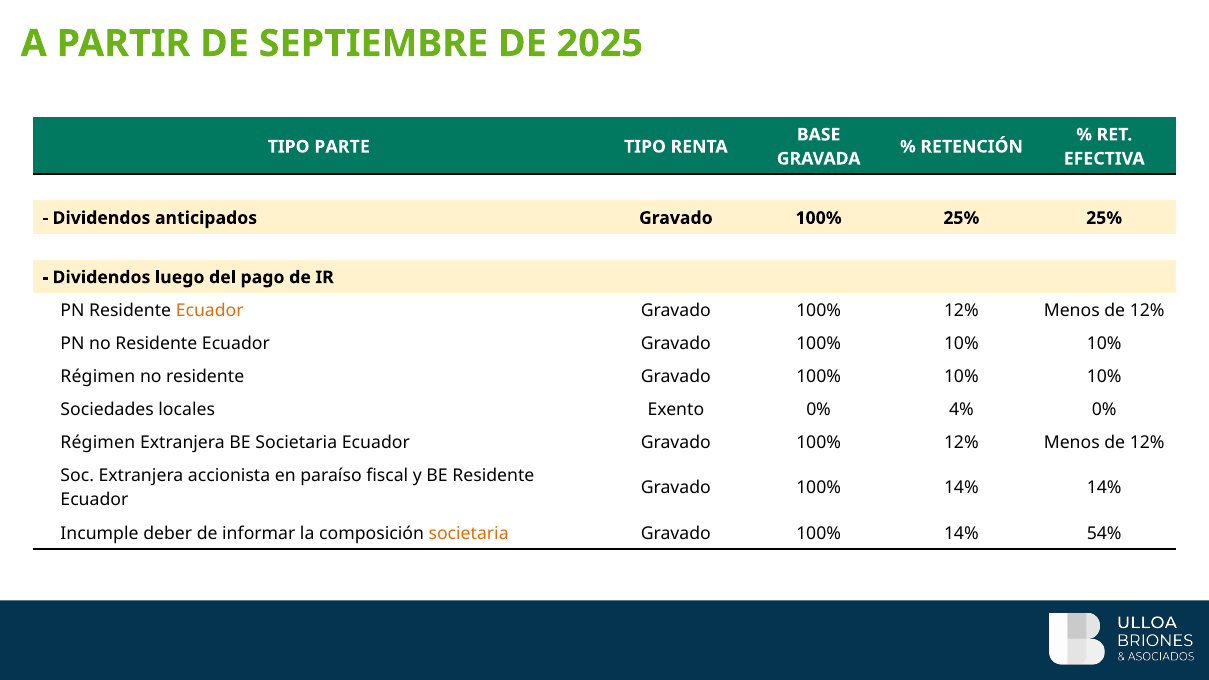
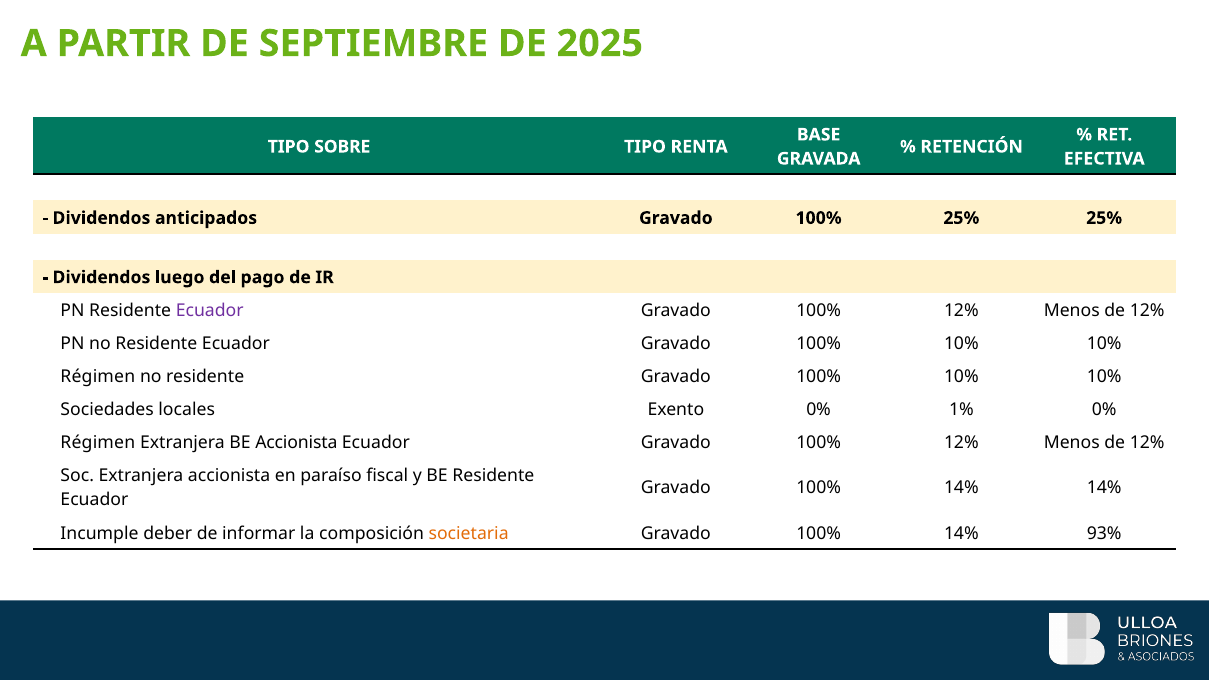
PARTE: PARTE -> SOBRE (342, 147)
Ecuador colour: orange -> purple (210, 311)
4%: 4% -> 1% (961, 410)
BE Societaria: Societaria -> Accionista (296, 443)
54%: 54% -> 93% (1104, 533)
